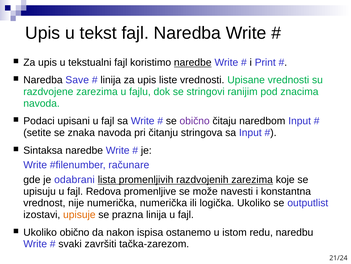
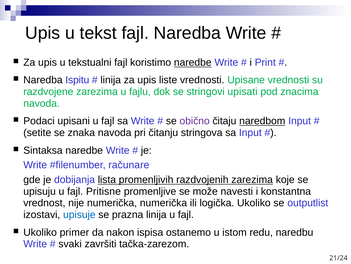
Save: Save -> Ispitu (77, 80)
ranijim: ranijim -> upisati (243, 92)
naredbom underline: none -> present (262, 121)
odabrani: odabrani -> dobijanja (75, 179)
Redova: Redova -> Pritisne (103, 191)
upisuje colour: orange -> blue (79, 214)
Ukoliko obično: obično -> primer (74, 232)
